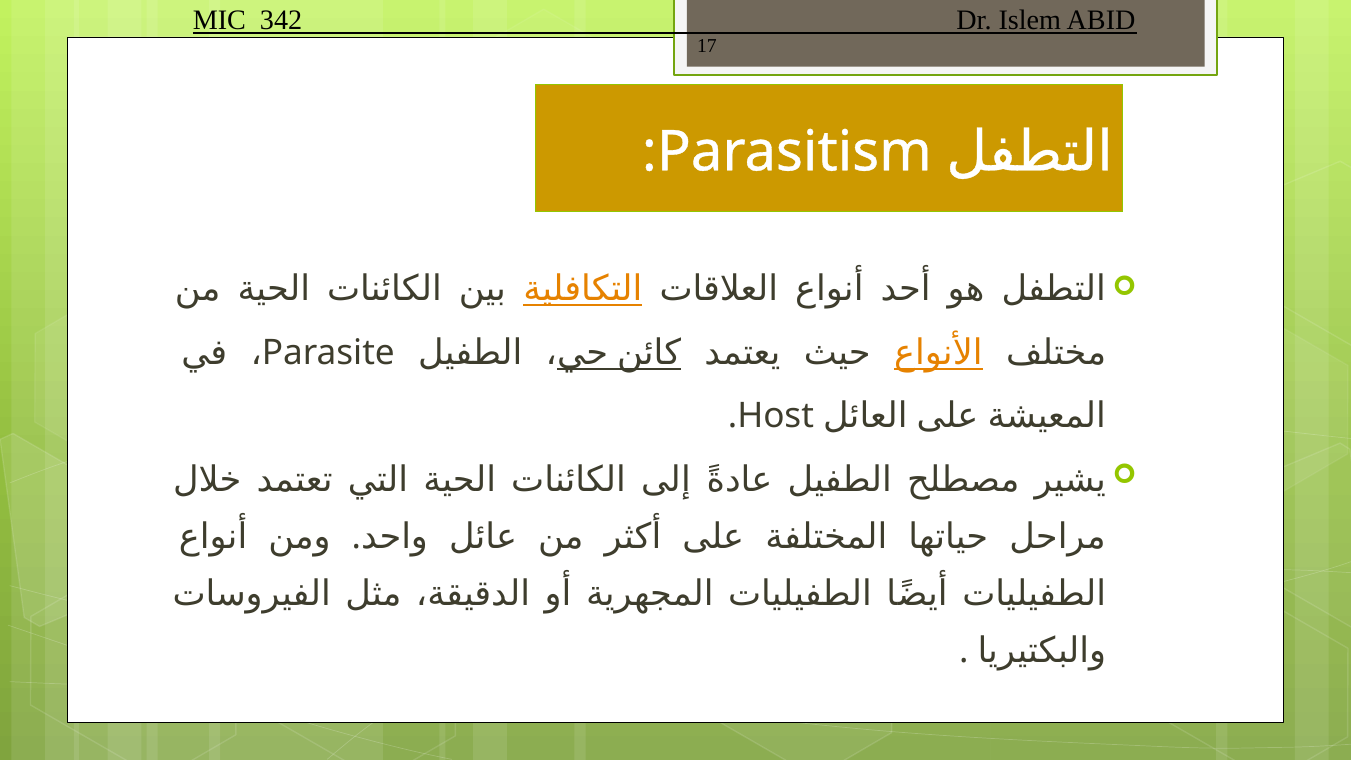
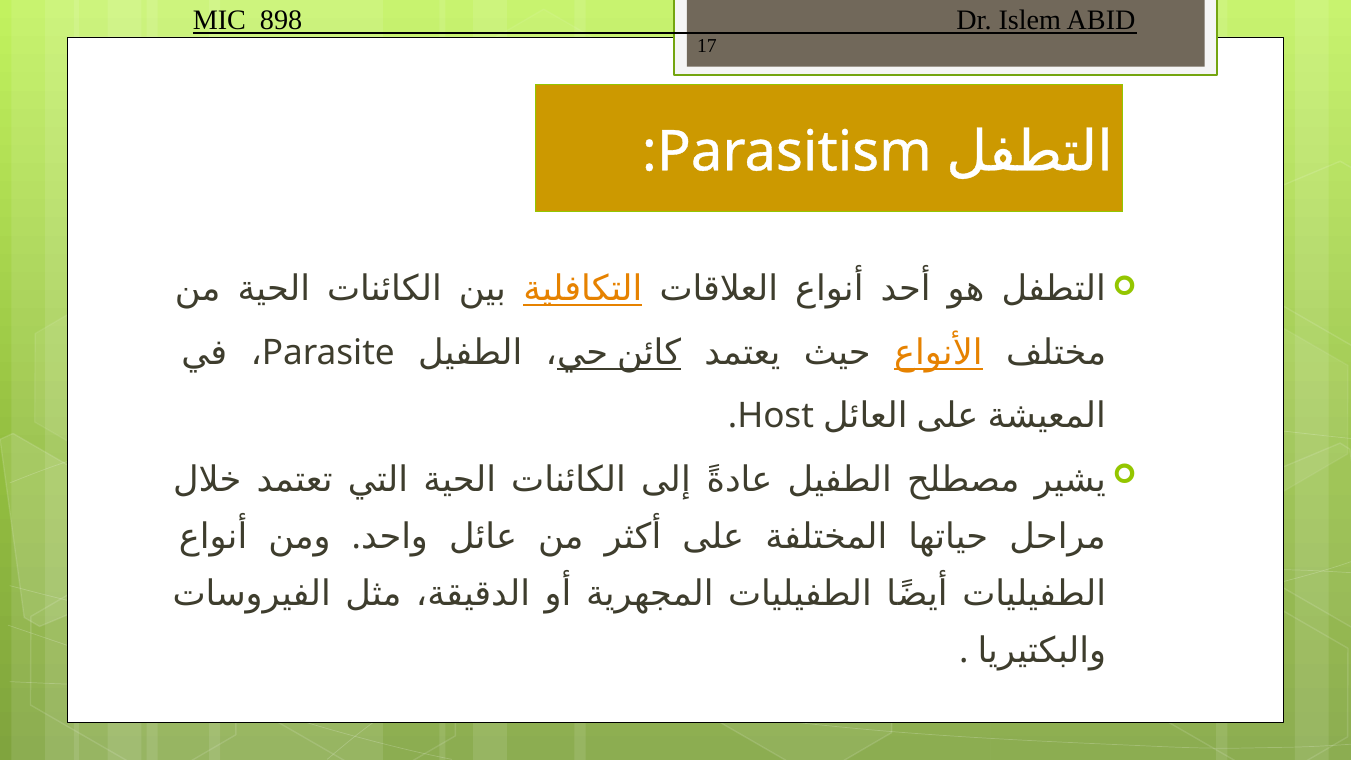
342: 342 -> 898 (281, 21)
